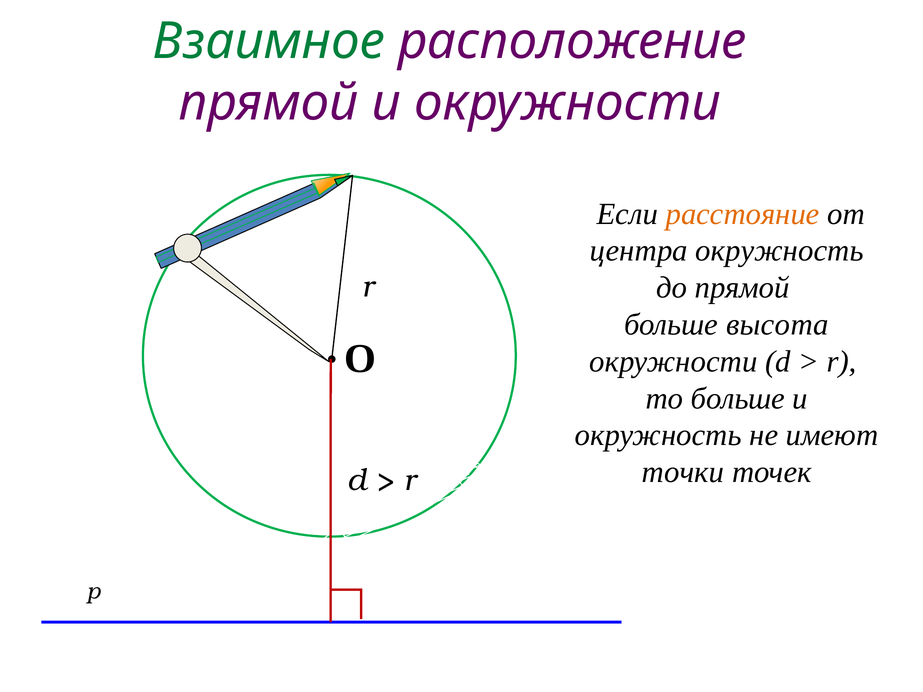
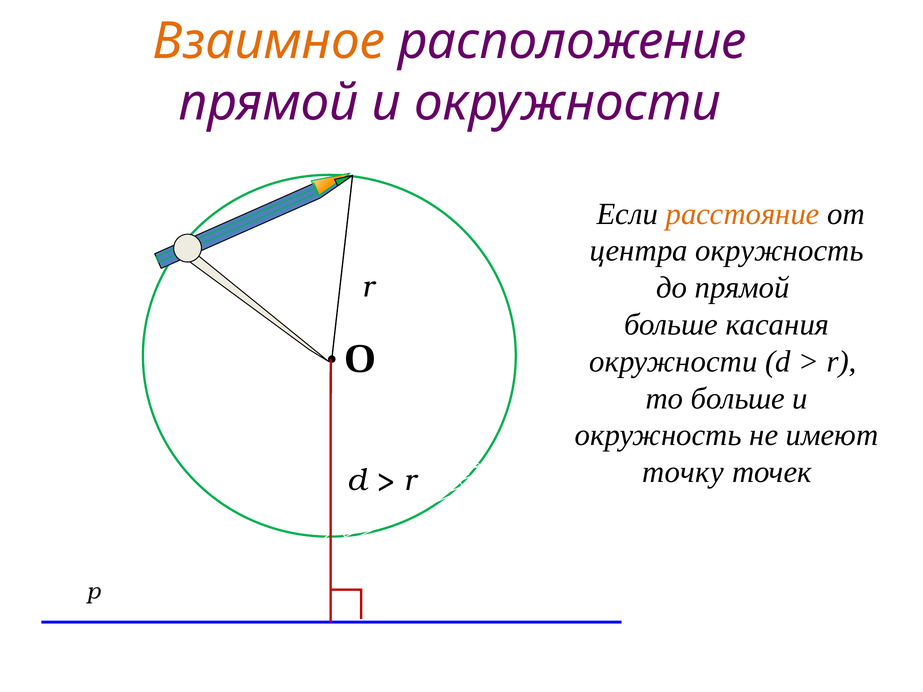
Взаимное colour: green -> orange (269, 41)
высота: высота -> касания (777, 325)
точки: точки -> точку (683, 472)
